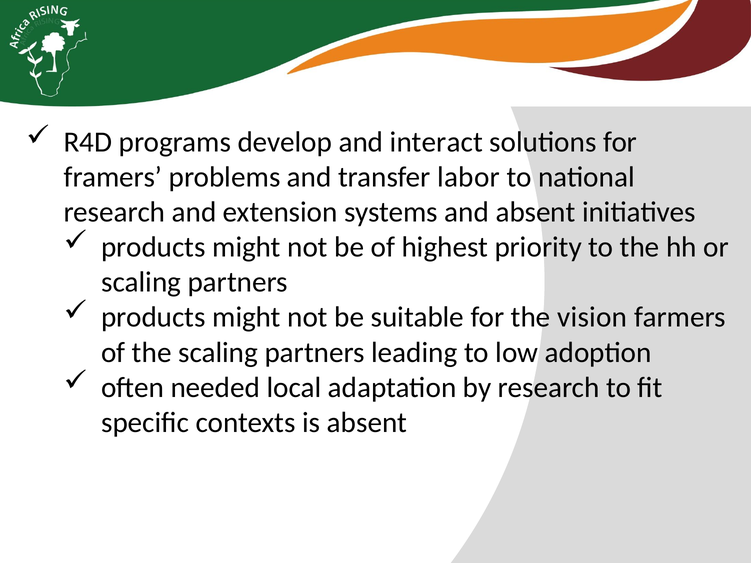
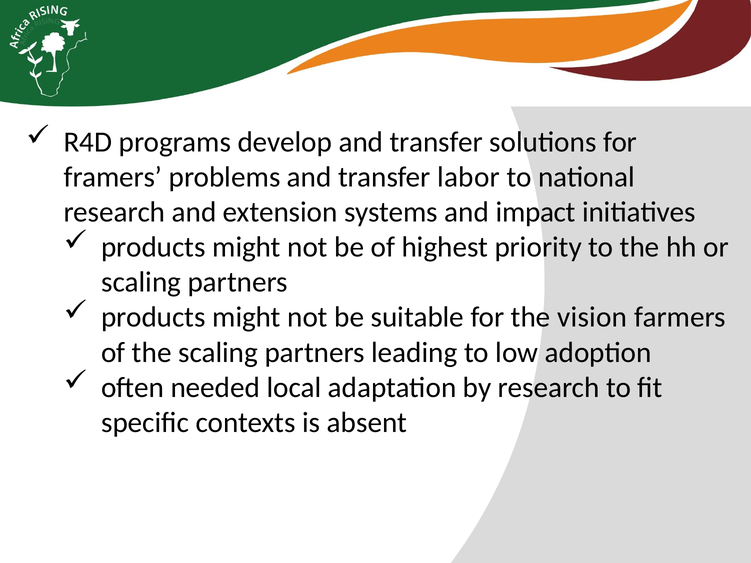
develop and interact: interact -> transfer (436, 142)
and absent: absent -> impact (536, 212)
